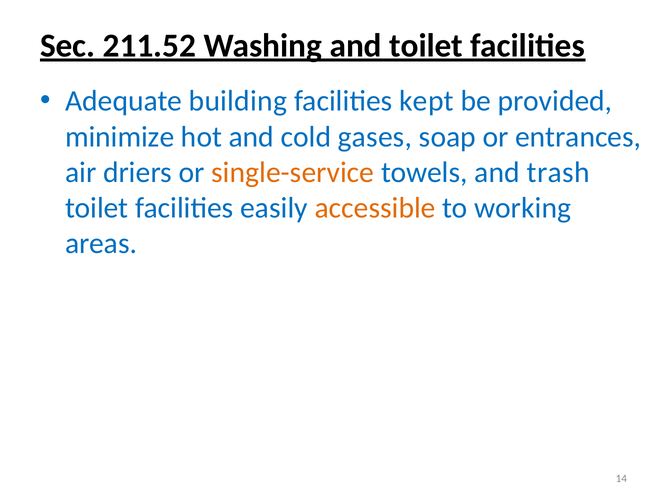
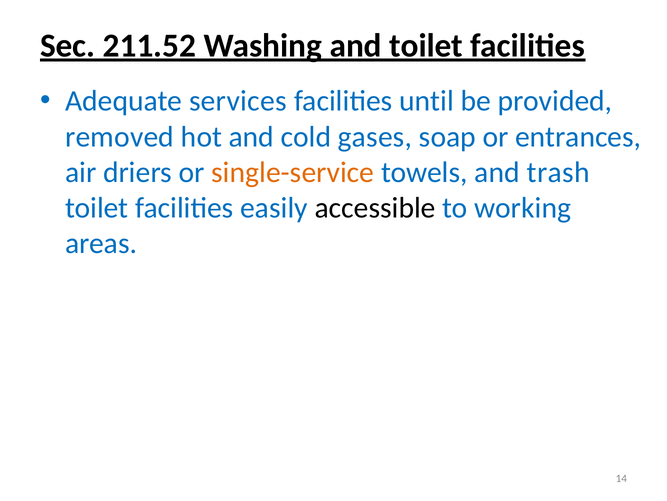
building: building -> services (238, 101)
kept: kept -> until (427, 101)
minimize: minimize -> removed (120, 137)
accessible colour: orange -> black (375, 208)
